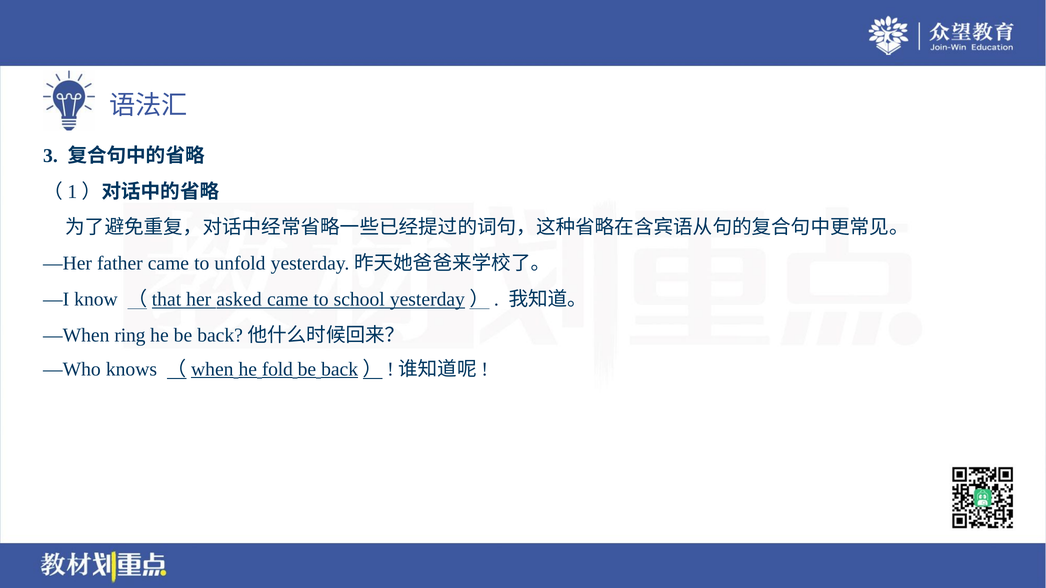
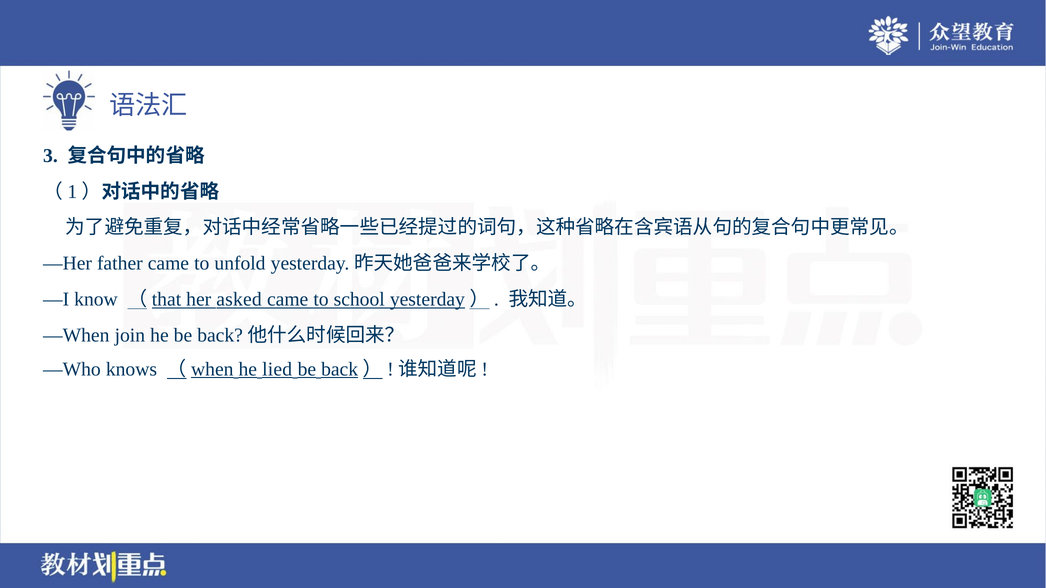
ring: ring -> join (130, 335)
fold: fold -> lied (277, 369)
